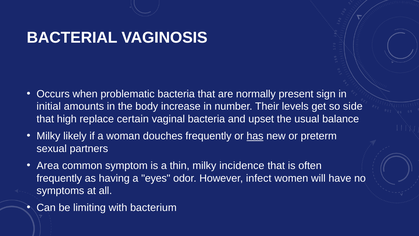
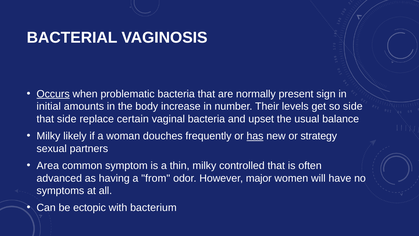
Occurs underline: none -> present (53, 94)
that high: high -> side (67, 119)
preterm: preterm -> strategy (319, 136)
incidence: incidence -> controlled (242, 165)
frequently: frequently -> advanced (59, 178)
eyes: eyes -> from (156, 178)
infect: infect -> major (259, 178)
limiting: limiting -> ectopic (90, 207)
